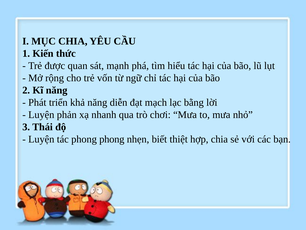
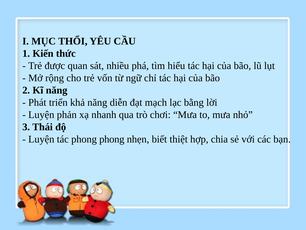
MỤC CHIA: CHIA -> THỔI (73, 41)
mạnh: mạnh -> nhiều (118, 66)
